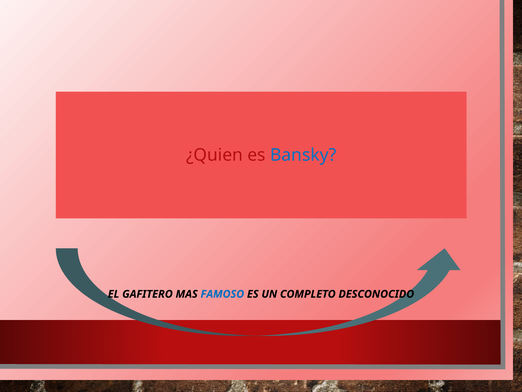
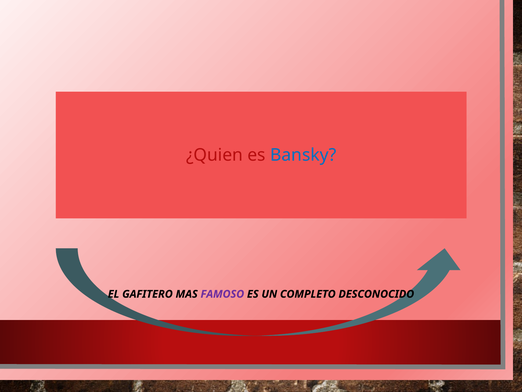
FAMOSO colour: blue -> purple (222, 294)
